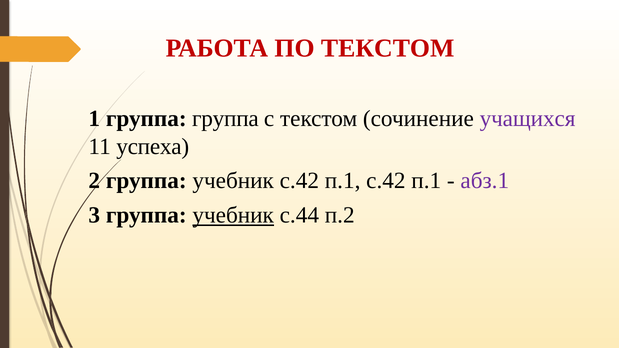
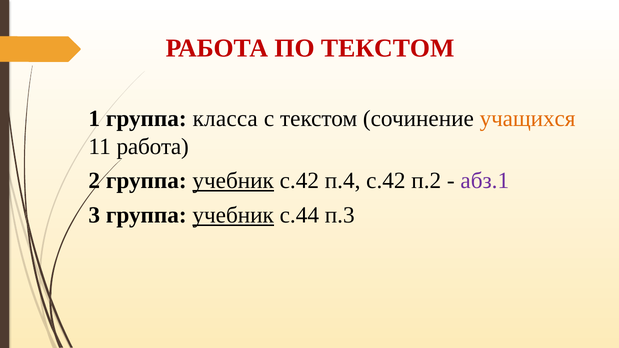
группа группа: группа -> класса (225, 119)
учащихся colour: purple -> orange (528, 119)
11 успеха: успеха -> работа (153, 147)
учебник underline: none -> present (233, 181)
п.1: п.1 -> п.4 (343, 181)
п.1: п.1 -> п.2 (426, 181)
п.2: п.2 -> п.3 (340, 215)
